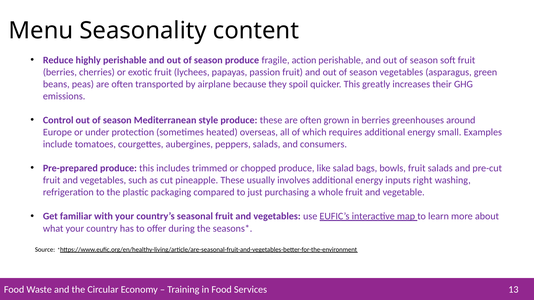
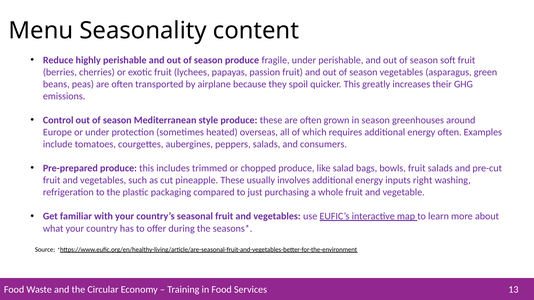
fragile action: action -> under (304, 60)
in berries: berries -> season (376, 120)
energy small: small -> often (450, 132)
